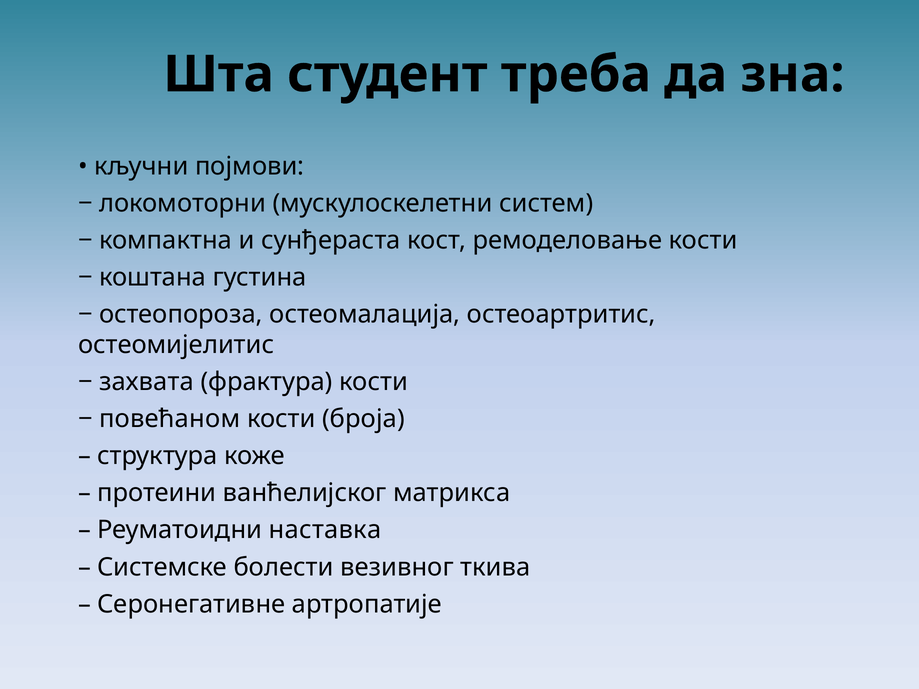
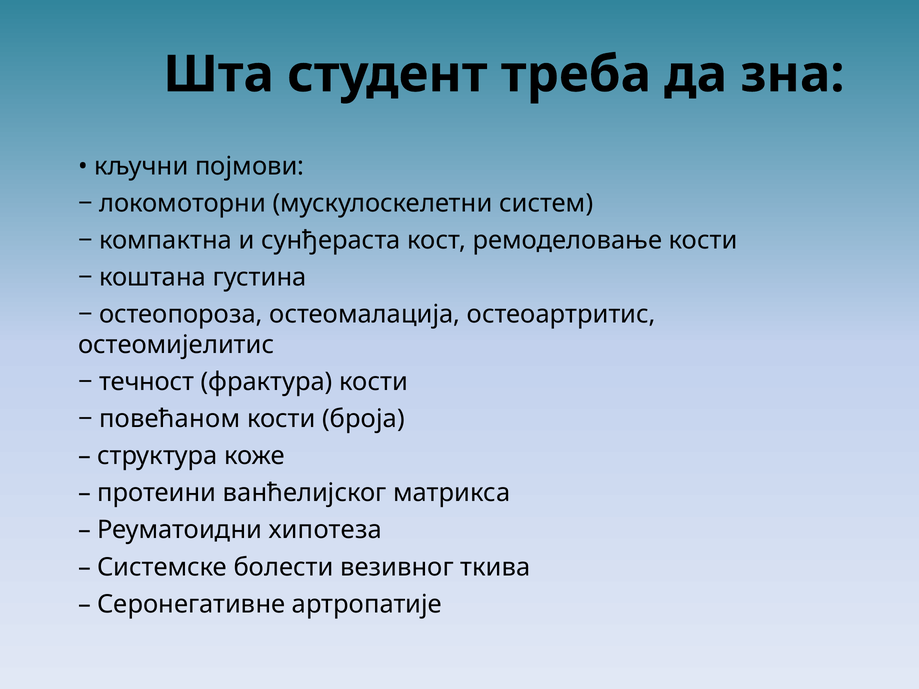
захвата: захвата -> течност (147, 382)
наставка: наставка -> хипотеза (325, 530)
